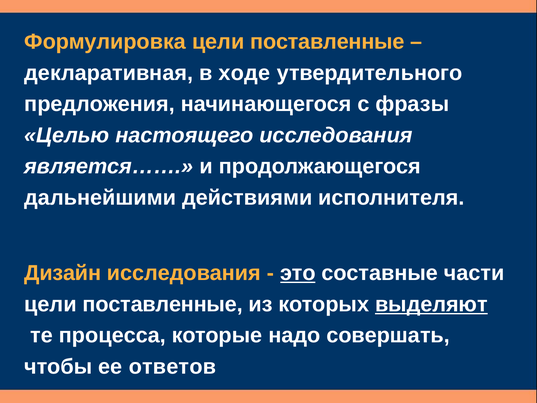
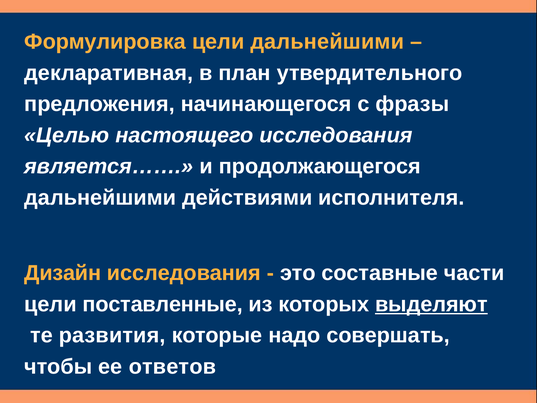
Формулировка цели поставленные: поставленные -> дальнейшими (327, 42)
ходе: ходе -> план (244, 73)
это underline: present -> none (298, 273)
процесса: процесса -> развития (112, 335)
